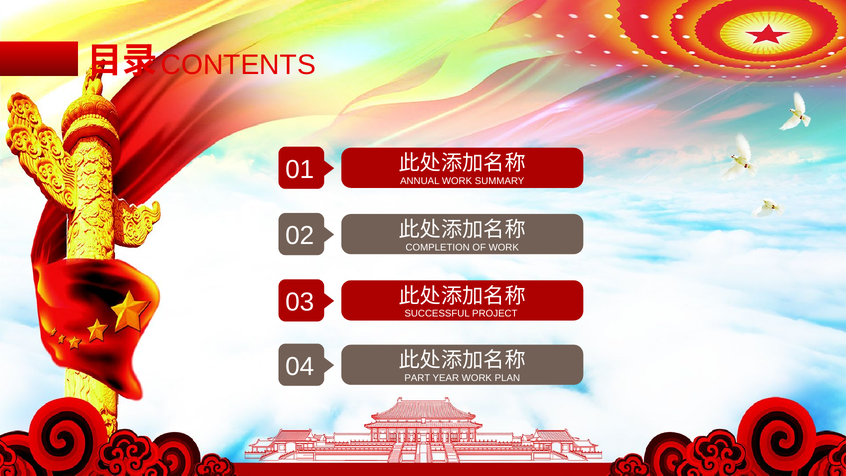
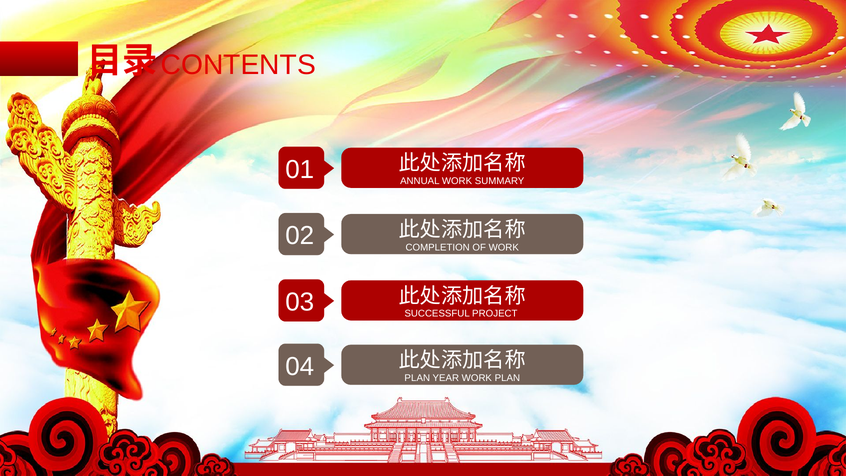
PART: PART -> PLAN (417, 378)
